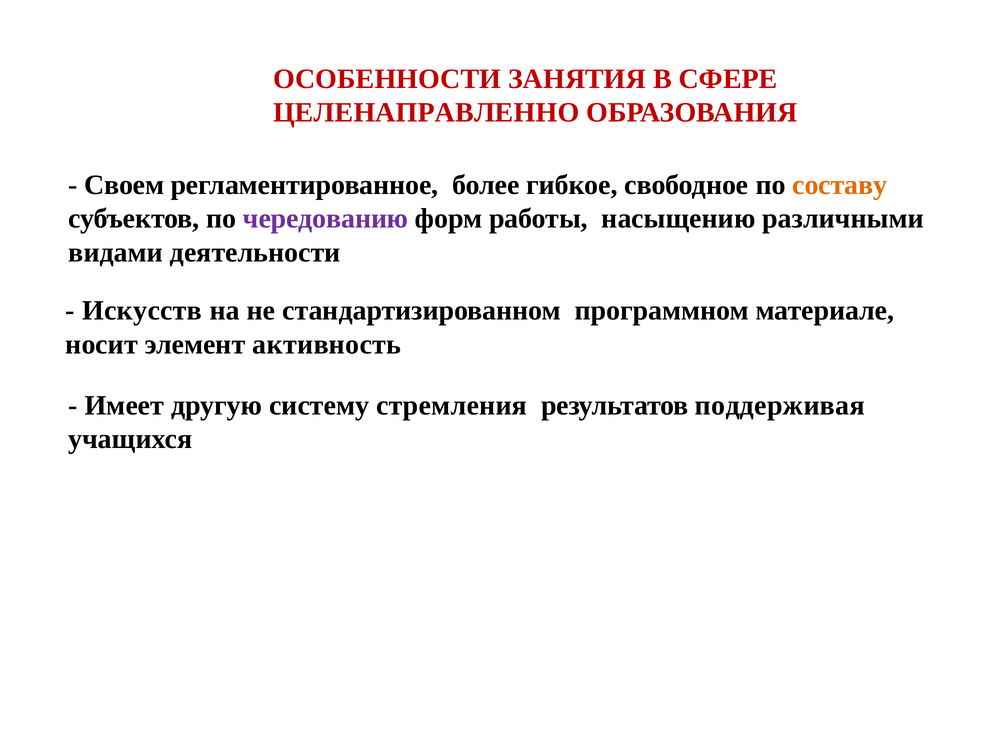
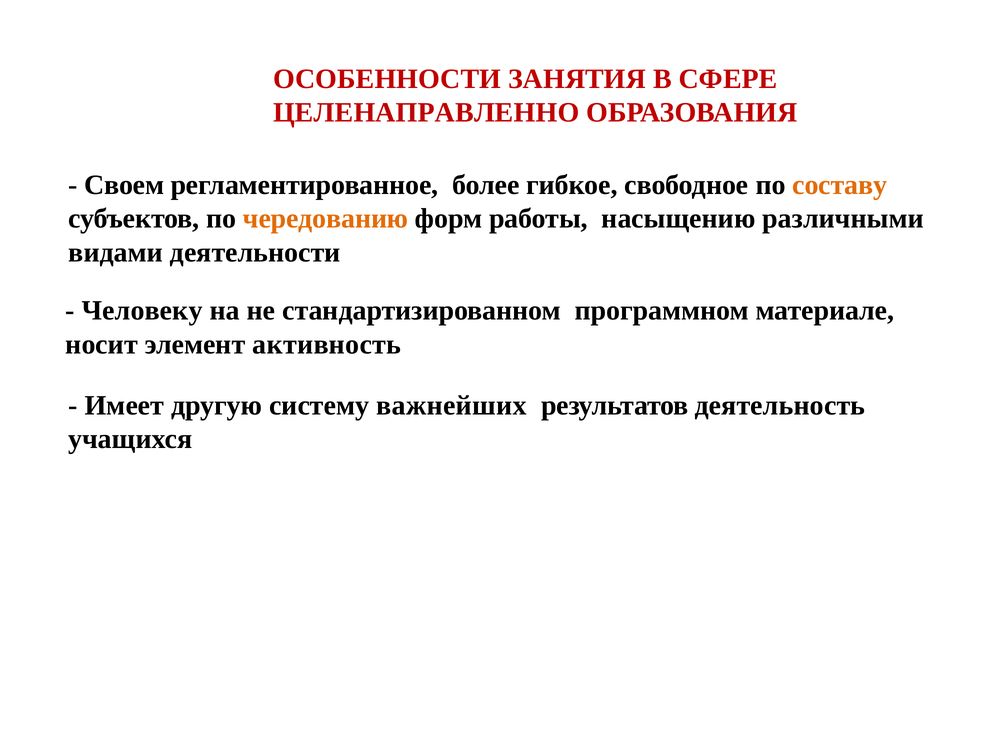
чередованию colour: purple -> orange (326, 219)
Искусств: Искусств -> Человеку (142, 311)
стремления: стремления -> важнейших (452, 405)
поддерживая: поддерживая -> деятельность (780, 405)
